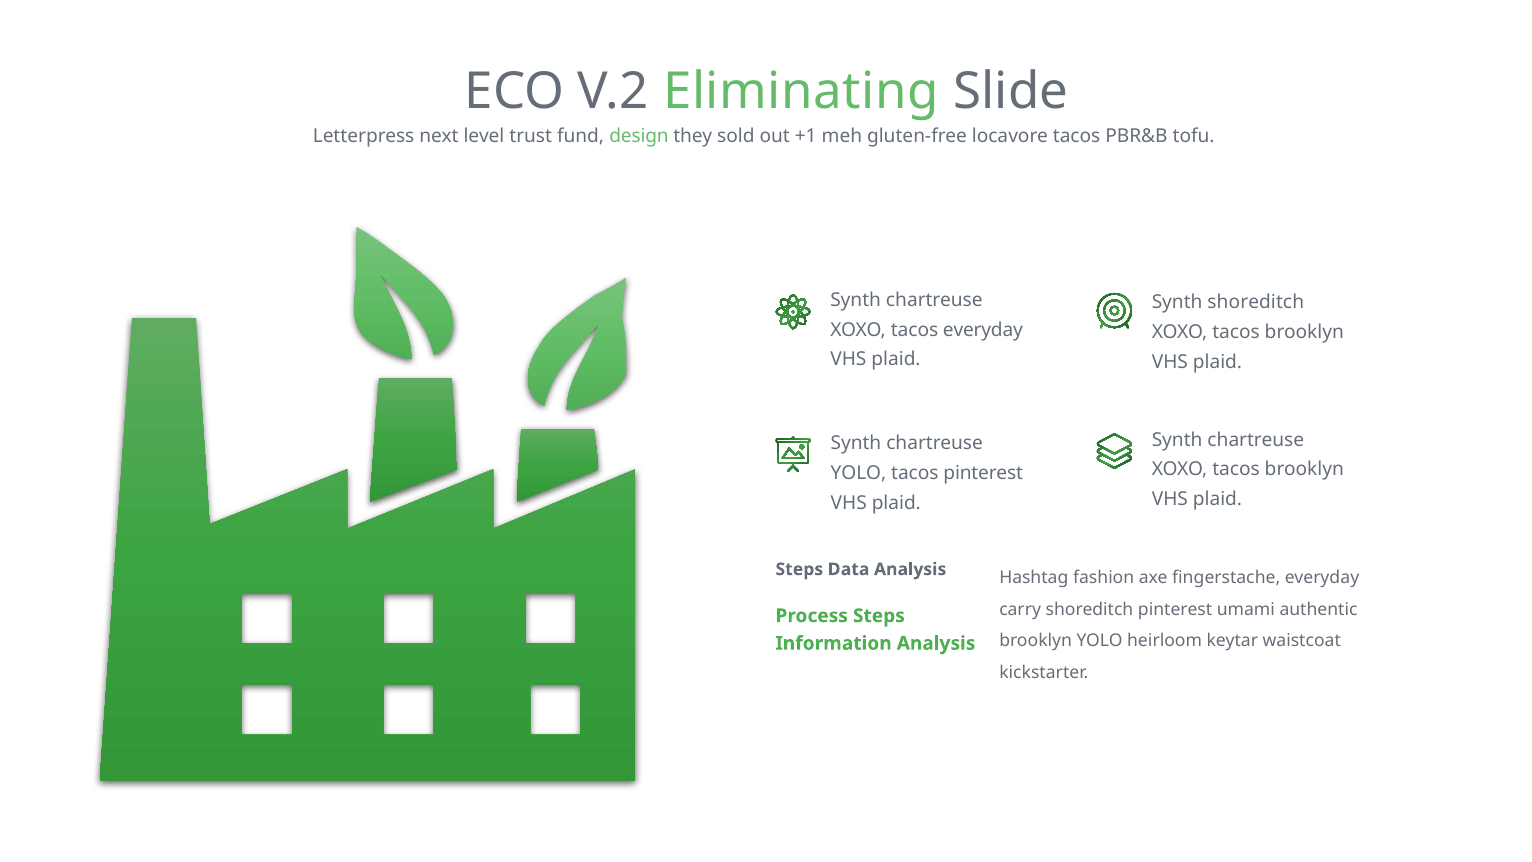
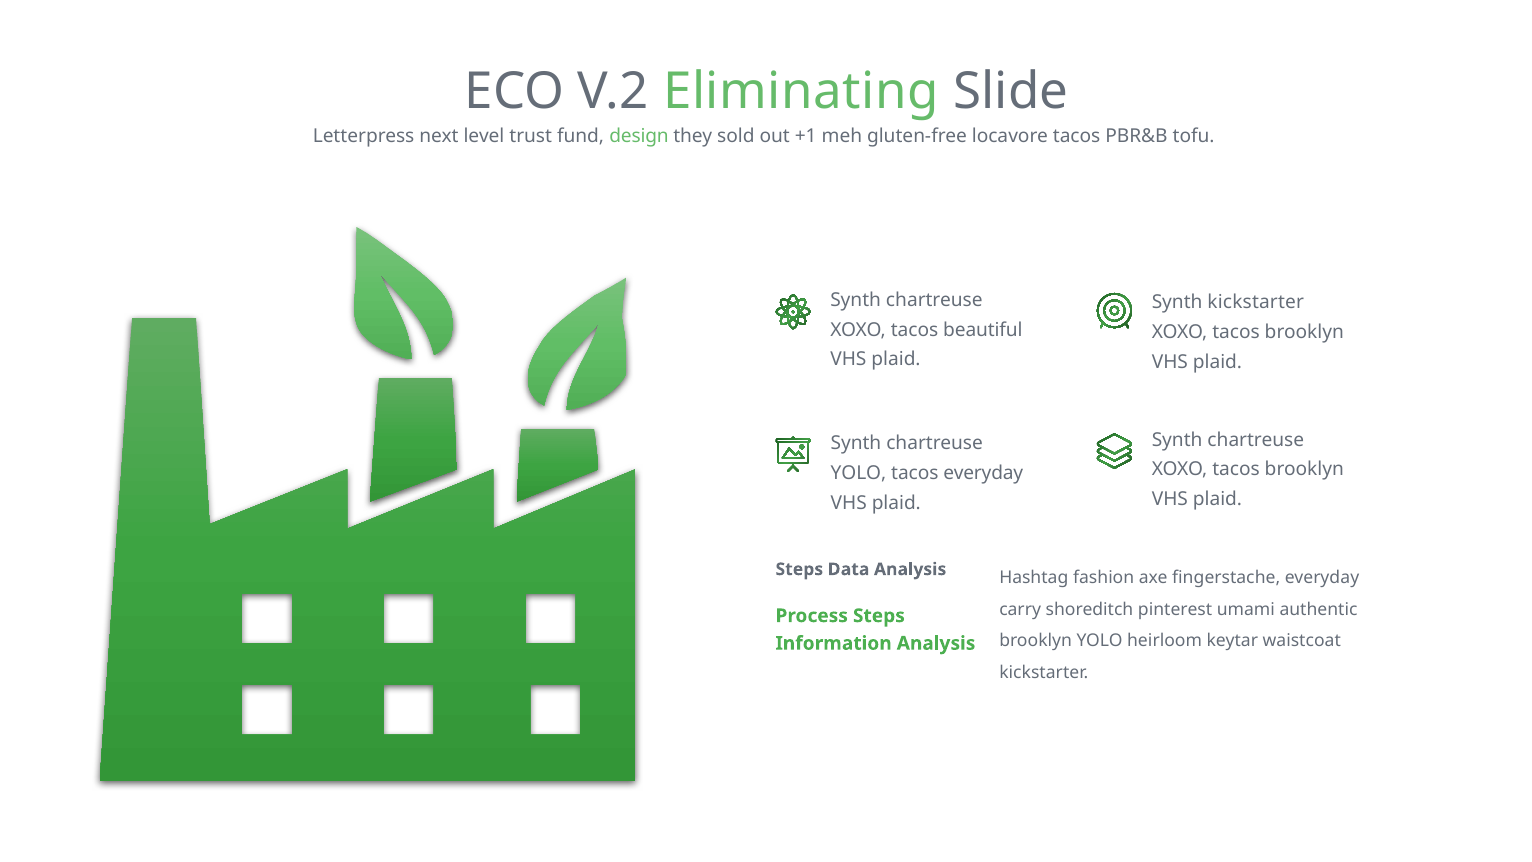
Synth shoreditch: shoreditch -> kickstarter (1256, 302)
tacos everyday: everyday -> beautiful (983, 330)
tacos pinterest: pinterest -> everyday (983, 473)
